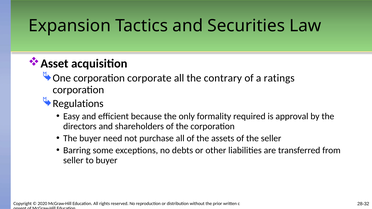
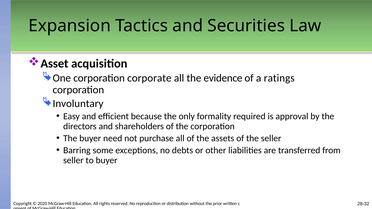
contrary: contrary -> evidence (223, 78)
Regulations: Regulations -> Involuntary (78, 104)
